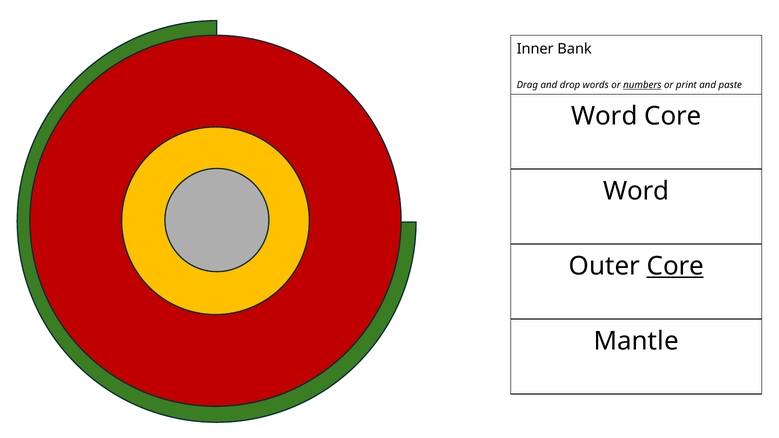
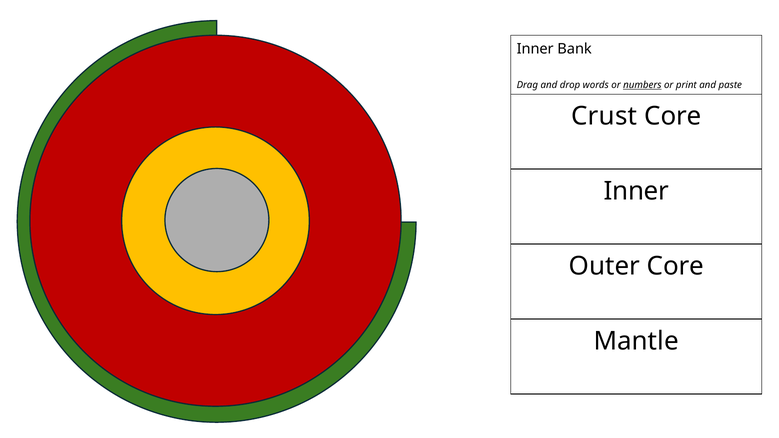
Word: Word -> Crust (604, 116)
Word: Word -> Inner (636, 191)
Core underline: present -> none (675, 266)
